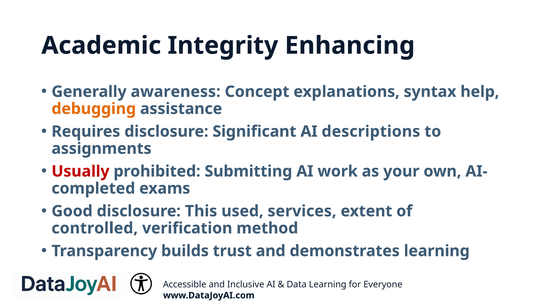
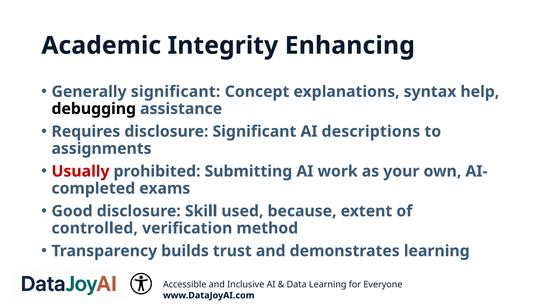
Generally awareness: awareness -> significant (176, 92)
debugging colour: orange -> black (94, 109)
This: This -> Skill (201, 211)
services: services -> because (302, 211)
